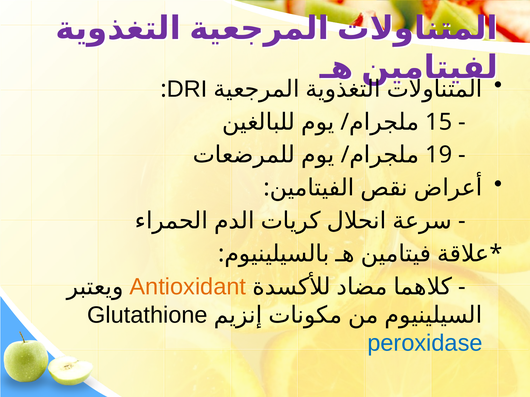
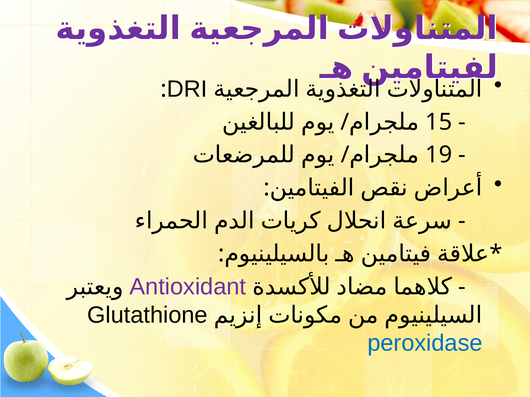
Antioxidant colour: orange -> purple (188, 287)
